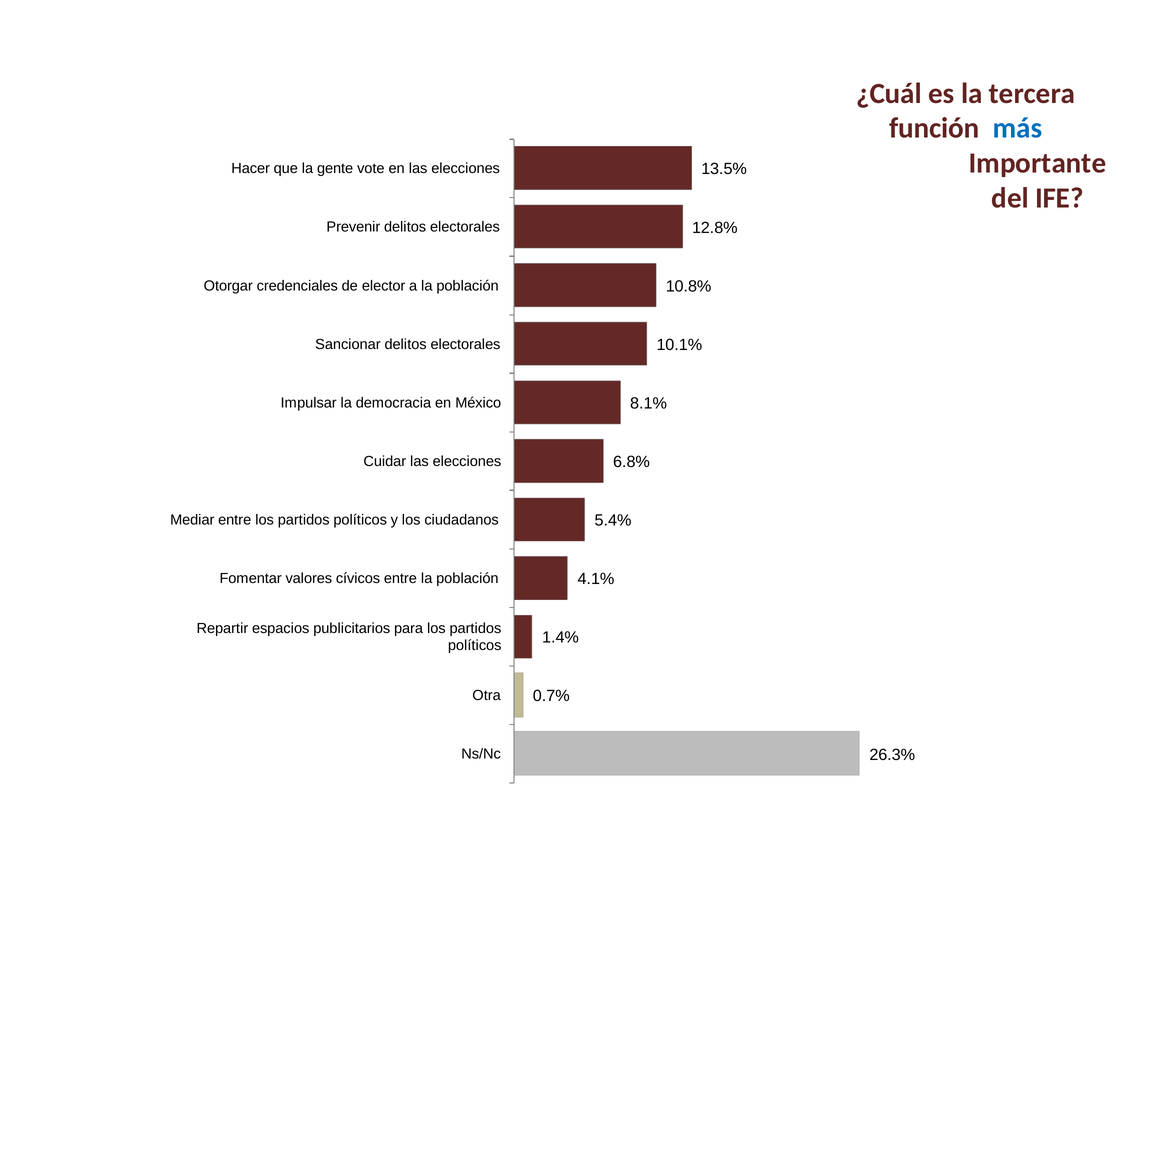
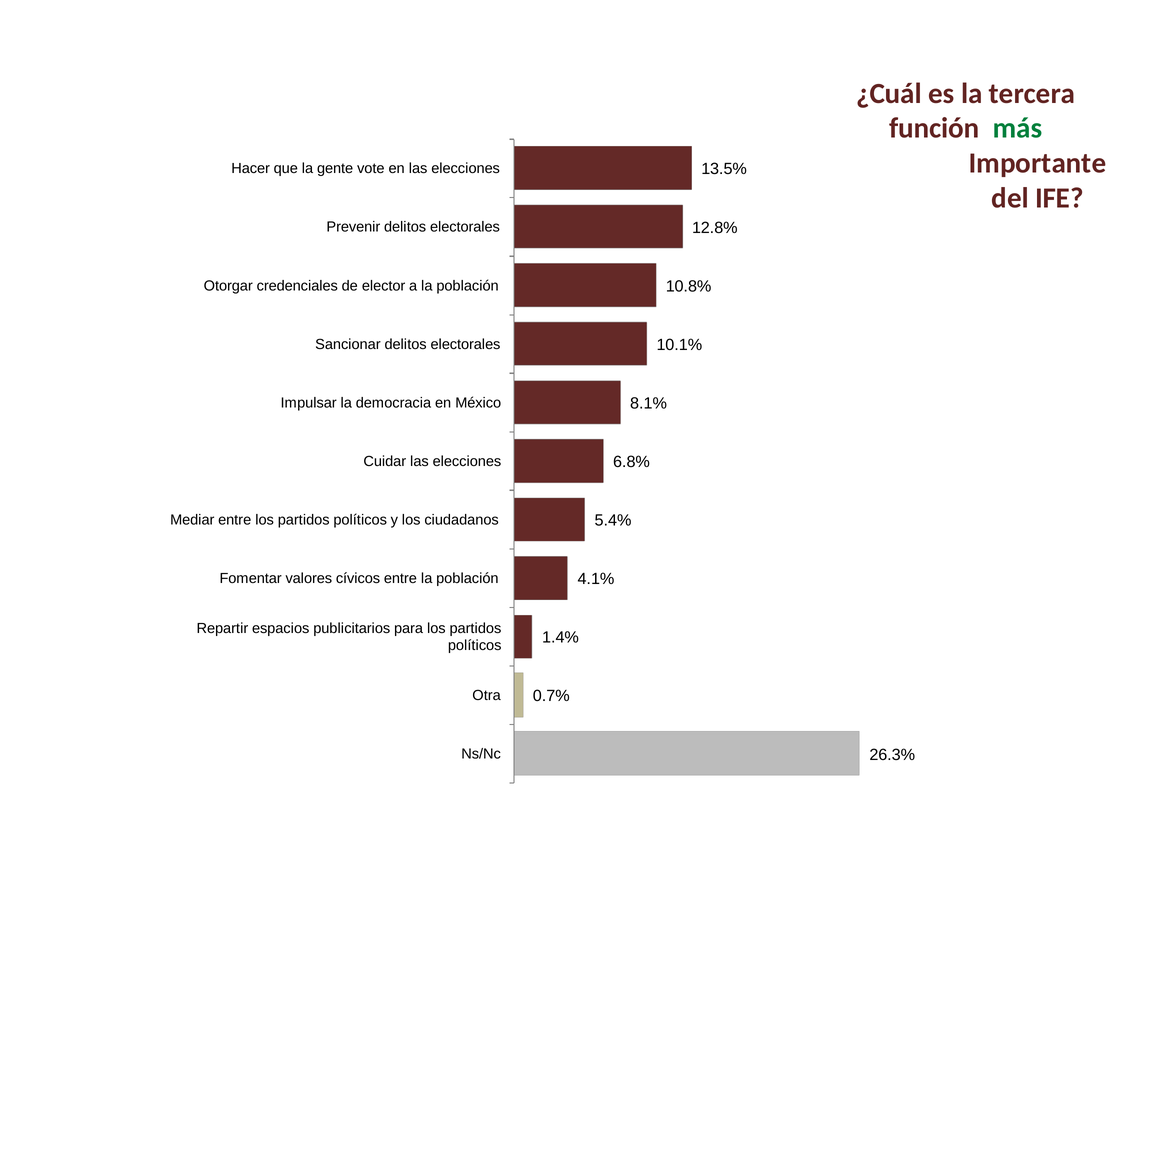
más colour: blue -> green (1017, 128)
